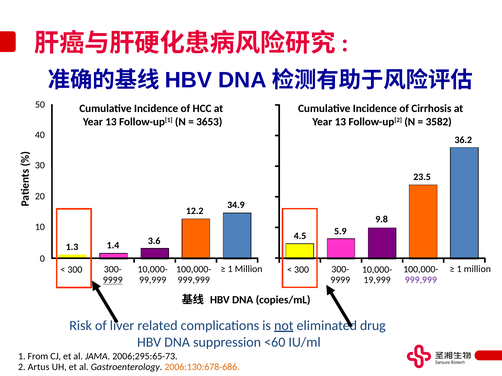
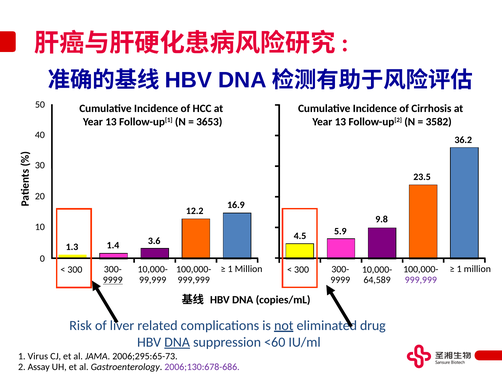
34.9: 34.9 -> 16.9 (236, 205)
19,999: 19,999 -> 64,589 (377, 280)
DNA underline: none -> present (177, 343)
From: From -> Virus (38, 357)
Artus: Artus -> Assay (39, 367)
2006;130:678-686 colour: orange -> purple (202, 367)
